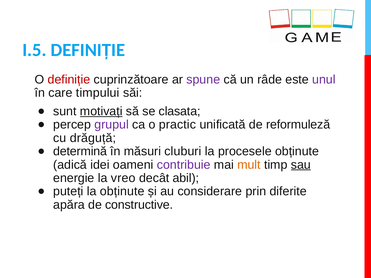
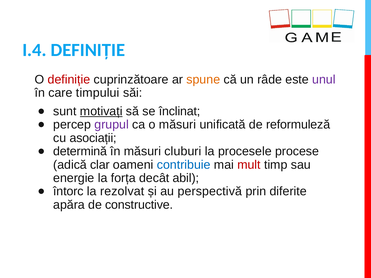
I.5: I.5 -> I.4 (34, 50)
spune colour: purple -> orange (203, 80)
clasata: clasata -> înclinat (180, 111)
o practic: practic -> măsuri (178, 125)
drăguță: drăguță -> asociații (93, 138)
procesele obținute: obținute -> procese (297, 151)
idei: idei -> clar (100, 165)
contribuie colour: purple -> blue (184, 165)
mult colour: orange -> red (249, 165)
sau underline: present -> none (301, 165)
vreo: vreo -> forța (123, 178)
puteți: puteți -> întorc (68, 192)
la obținute: obținute -> rezolvat (122, 192)
considerare: considerare -> perspectivă (210, 192)
